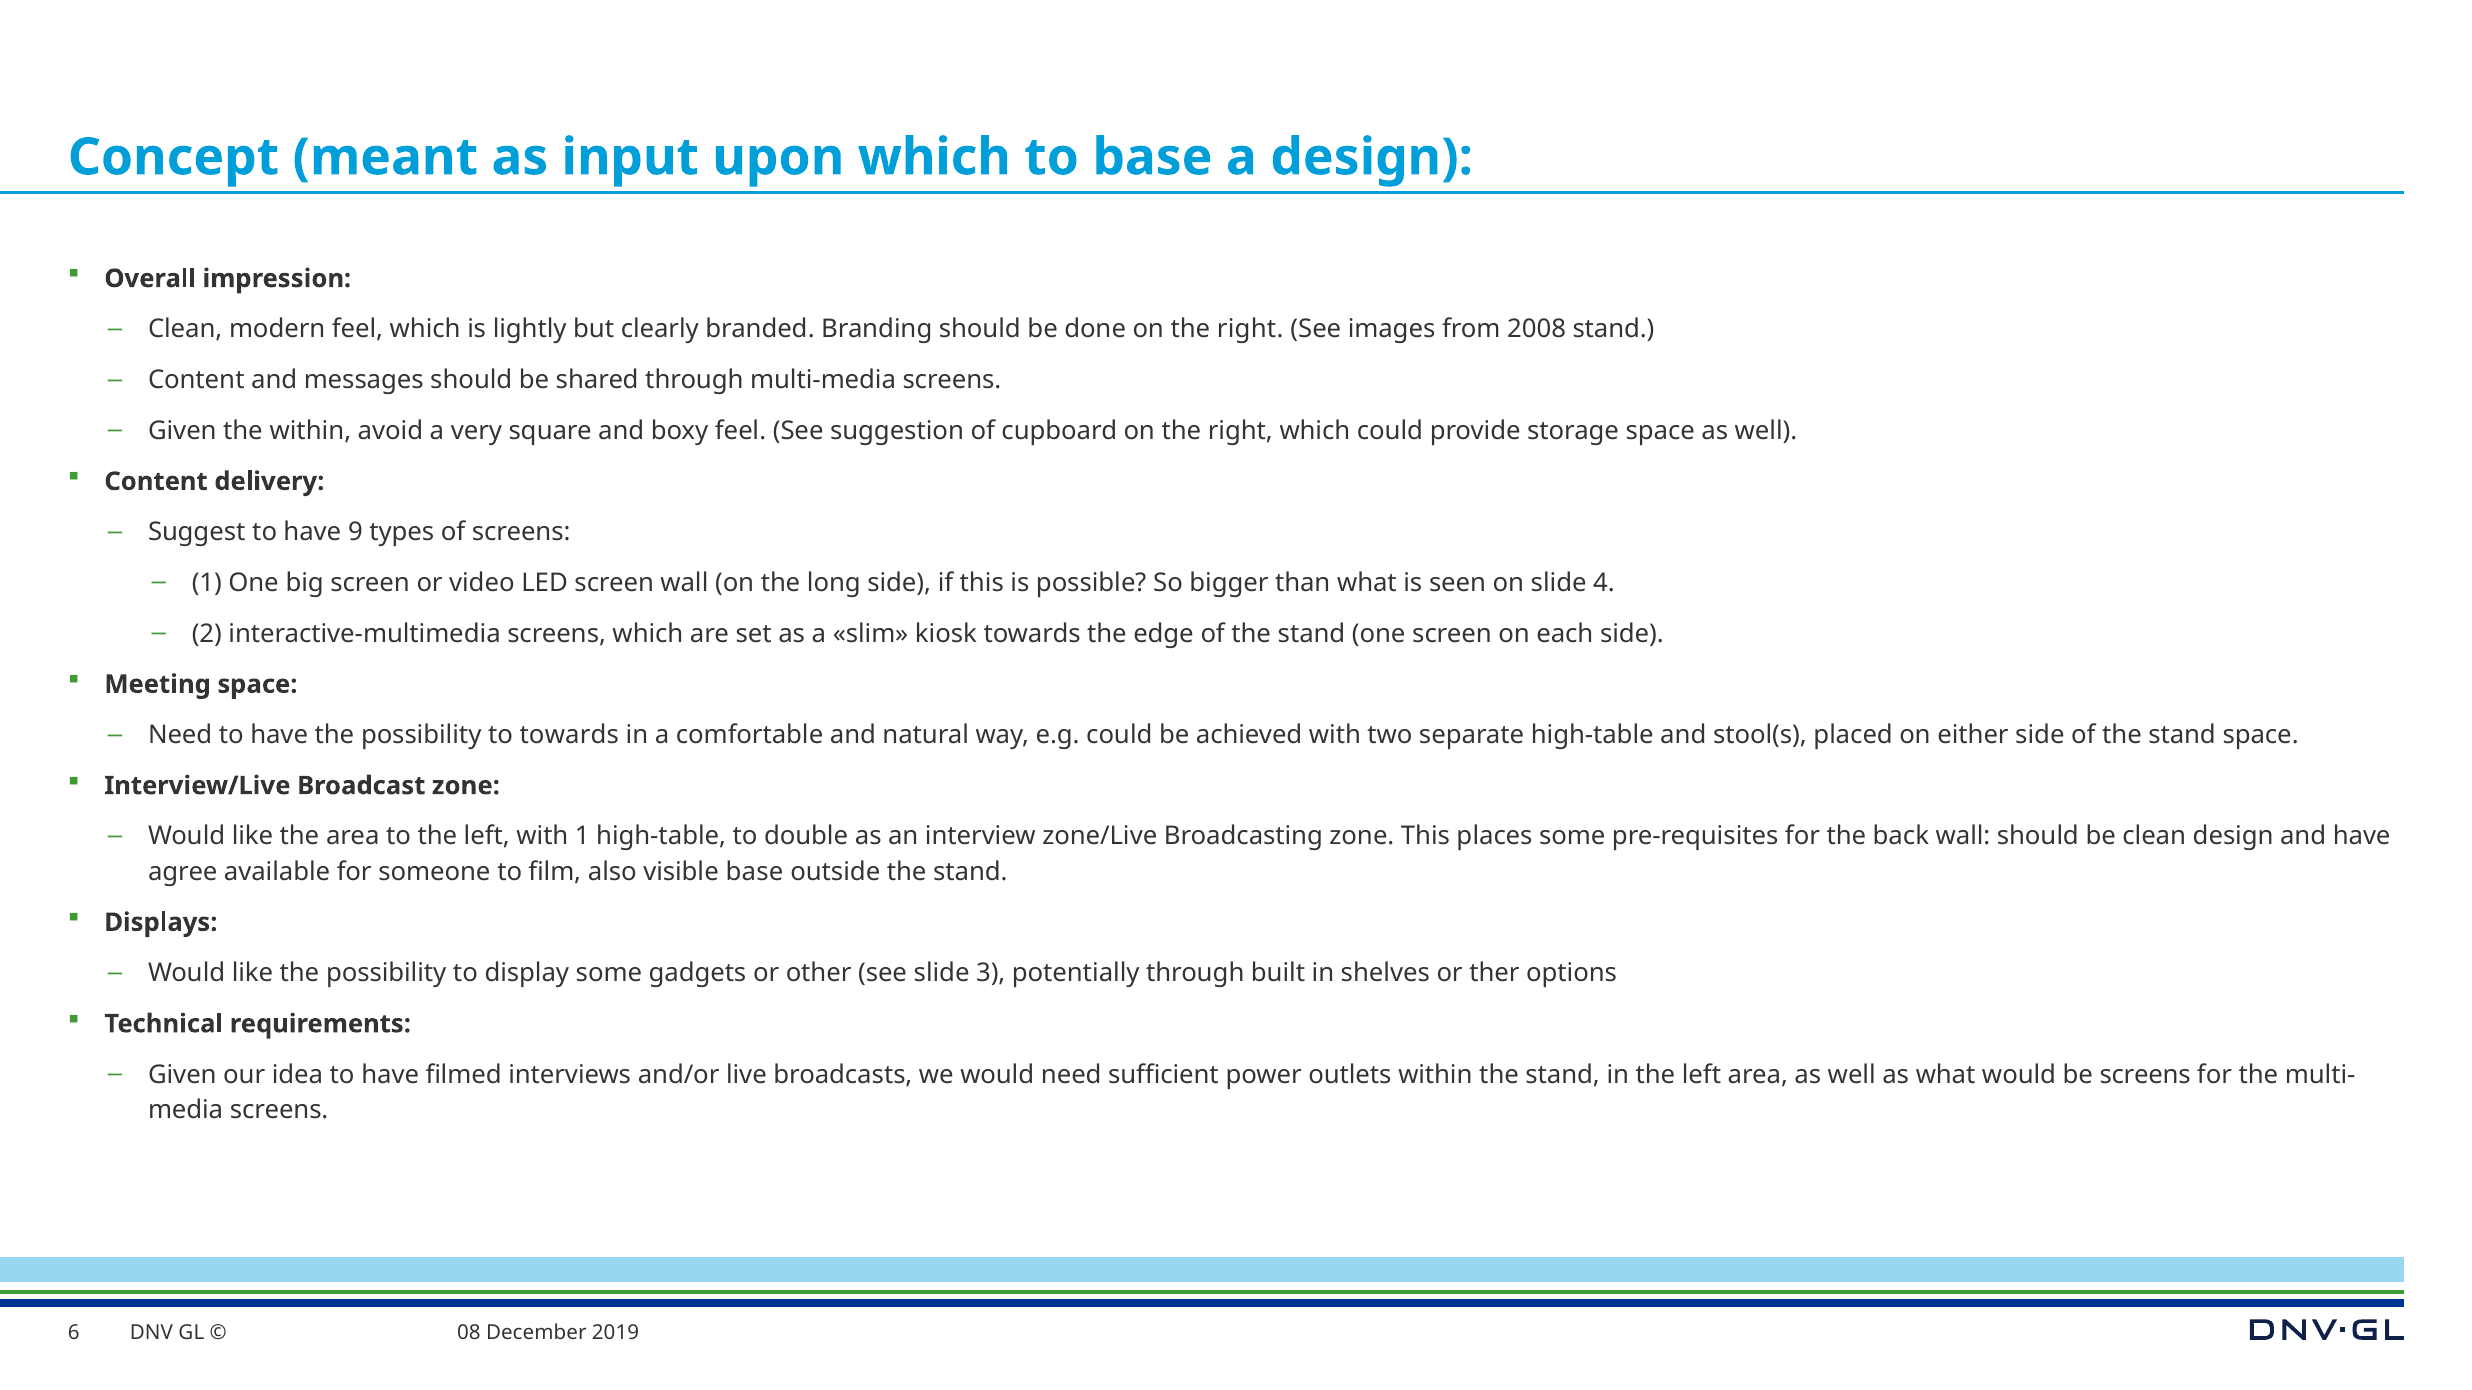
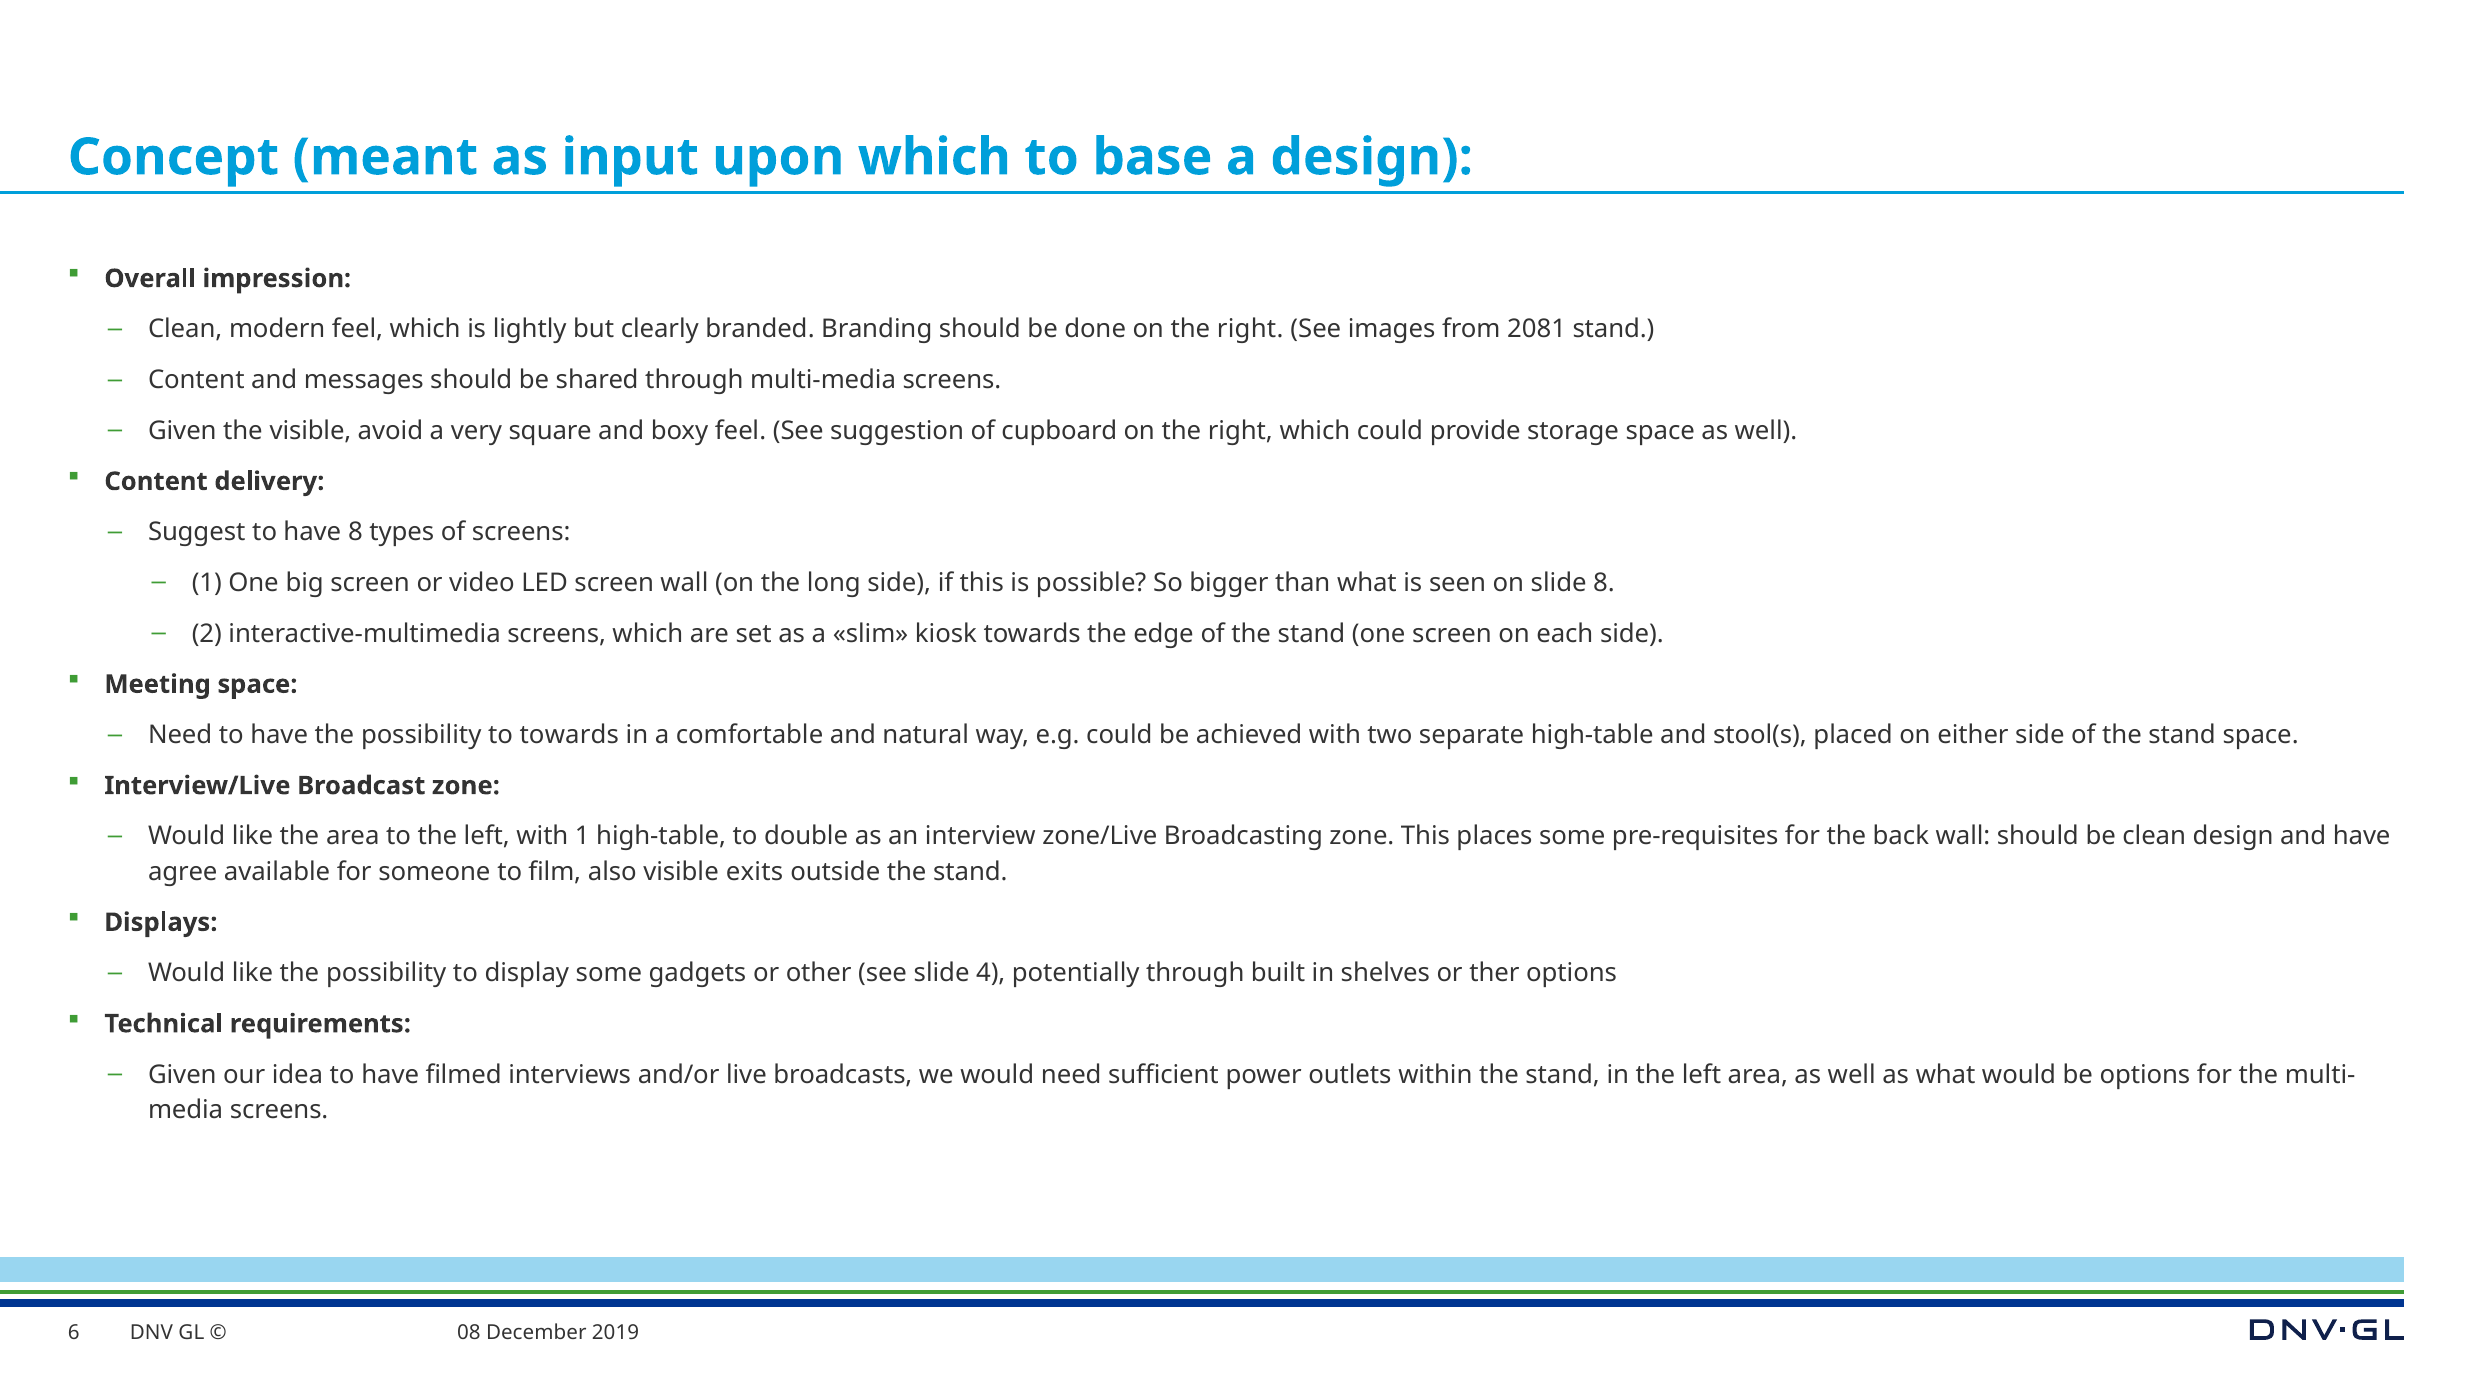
2008: 2008 -> 2081 (1537, 329)
the within: within -> visible (310, 431)
have 9: 9 -> 8 (355, 532)
slide 4: 4 -> 8 (1604, 583)
visible base: base -> exits (754, 872)
3: 3 -> 4 (991, 973)
be screens: screens -> options (2145, 1075)
